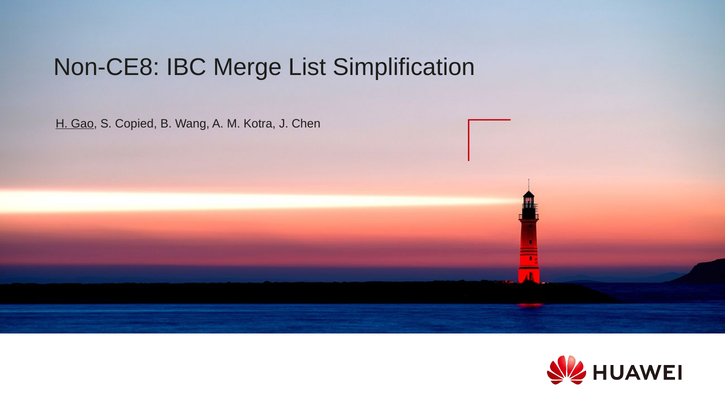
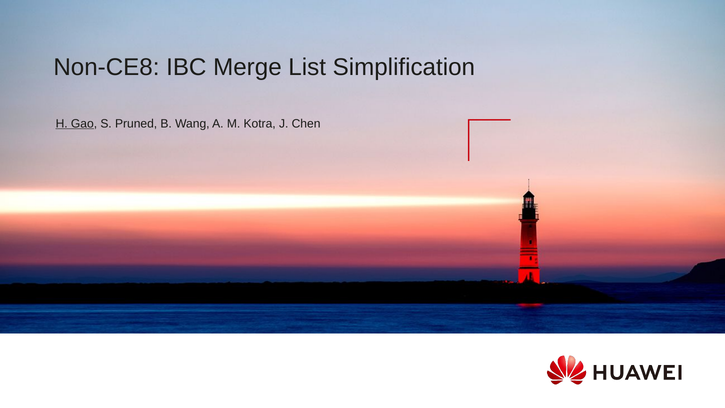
Copied: Copied -> Pruned (136, 123)
